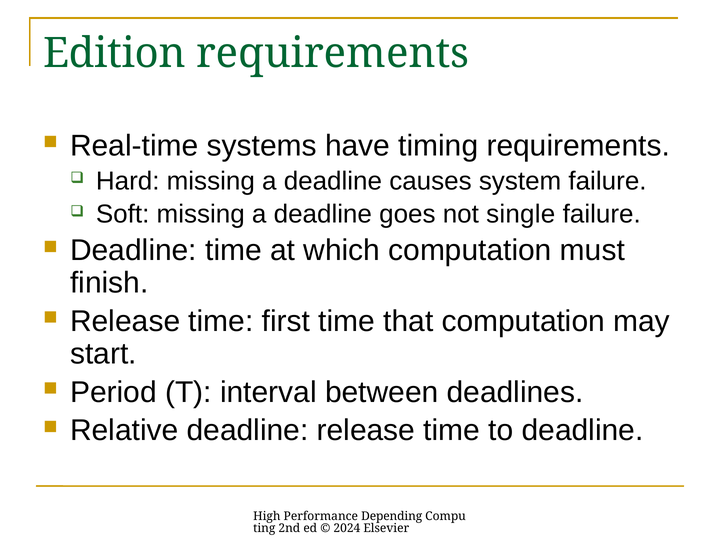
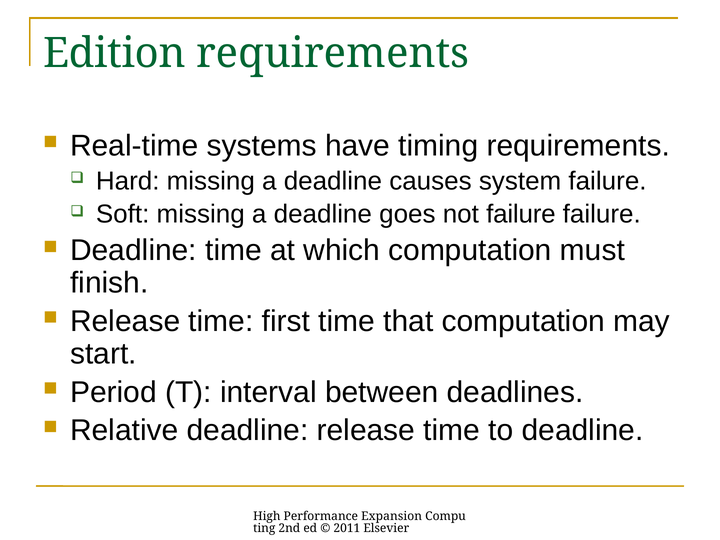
not single: single -> failure (521, 214)
Depending: Depending -> Expansion (392, 516)
2024: 2024 -> 2011 (347, 528)
